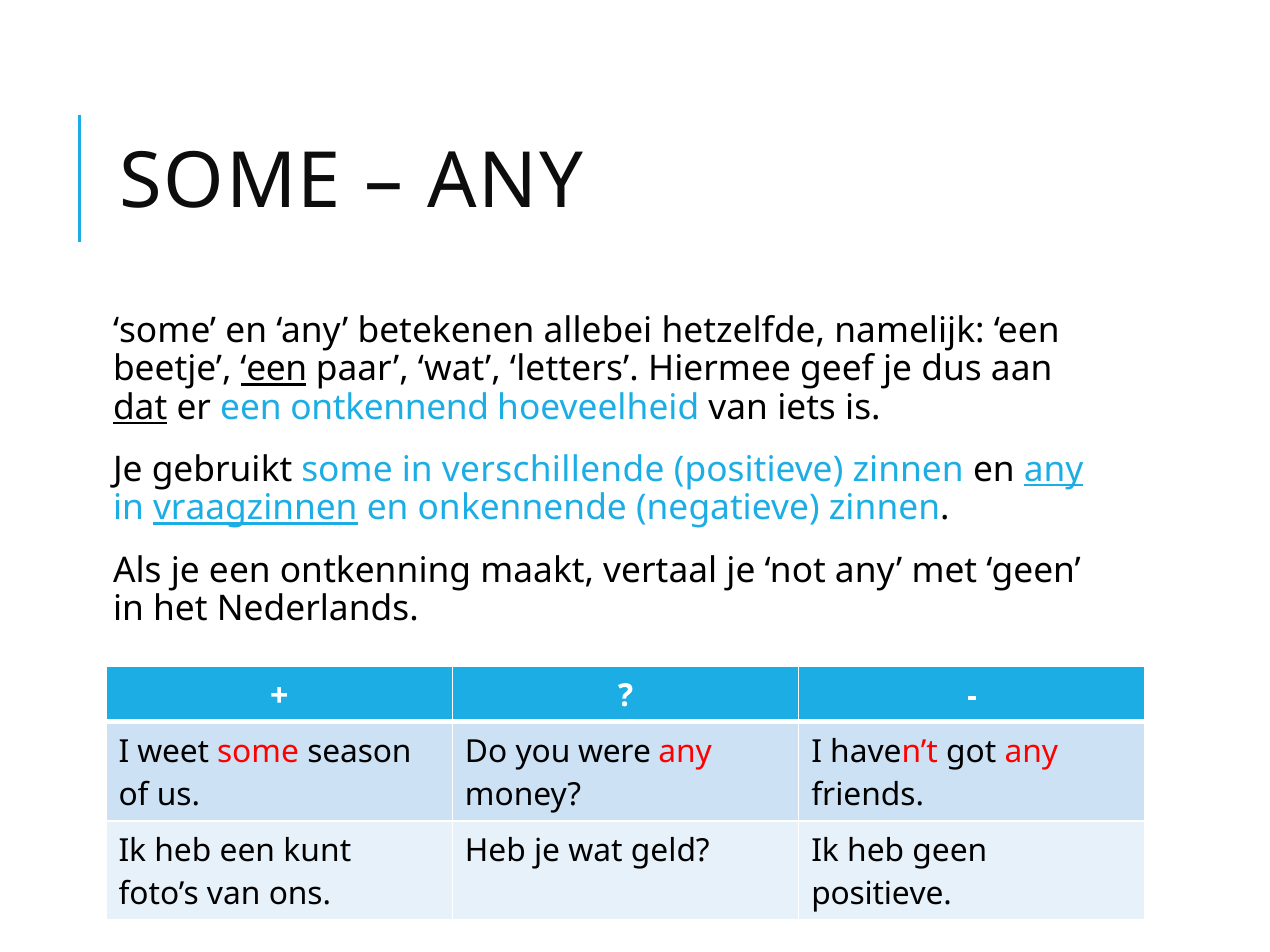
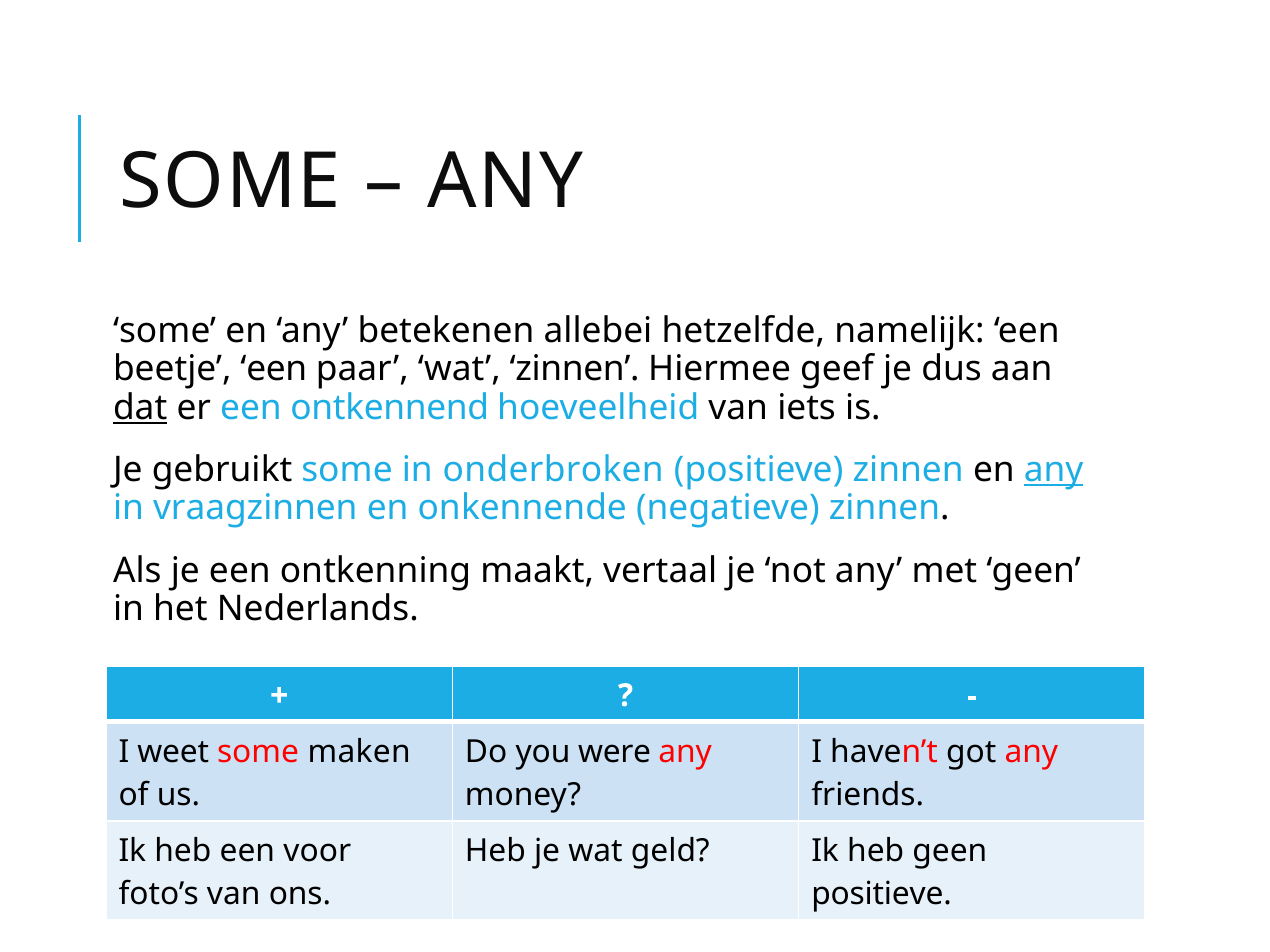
een underline: present -> none (274, 370)
wat letters: letters -> zinnen (575, 370)
verschillende: verschillende -> onderbroken (553, 470)
vraagzinnen underline: present -> none (255, 509)
season: season -> maken (359, 752)
kunt: kunt -> voor (317, 851)
